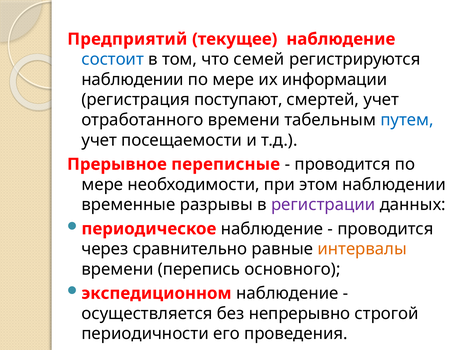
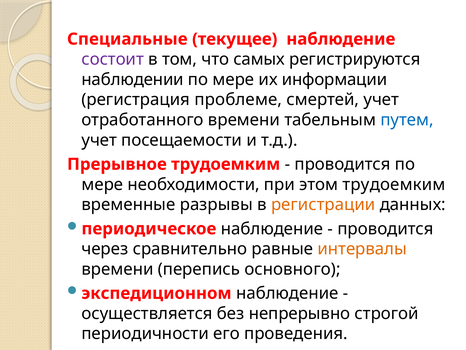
Предприятий: Предприятий -> Специальные (127, 39)
состоит colour: blue -> purple (113, 59)
семей: семей -> самых (259, 59)
поступают: поступают -> проблеме (238, 100)
Прерывное переписные: переписные -> трудоемким (226, 164)
этом наблюдении: наблюдении -> трудоемким (394, 184)
регистрации colour: purple -> orange (323, 204)
